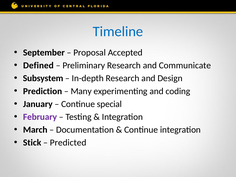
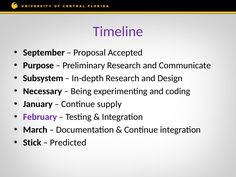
Timeline colour: blue -> purple (118, 31)
Defined: Defined -> Purpose (38, 65)
Prediction: Prediction -> Necessary (43, 91)
Many: Many -> Being (81, 91)
special: special -> supply (109, 104)
